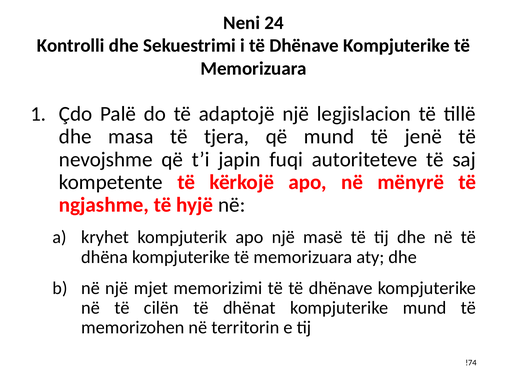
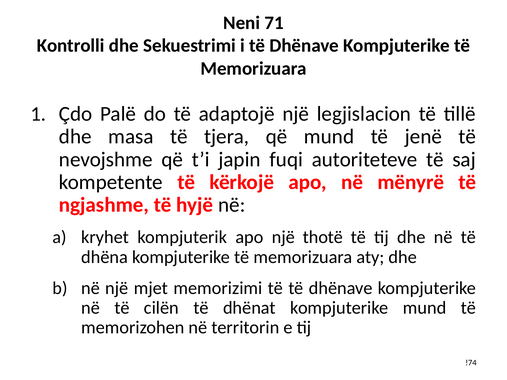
24: 24 -> 71 (274, 23)
masë: masë -> thotë (323, 237)
